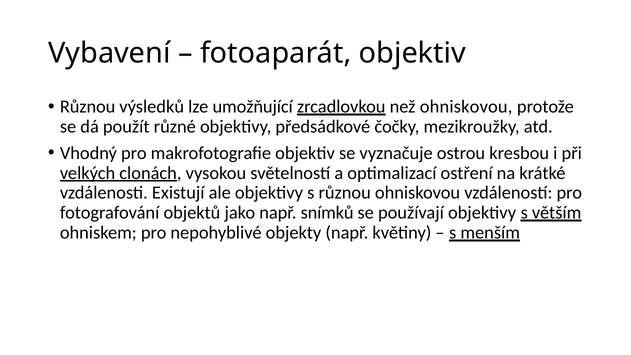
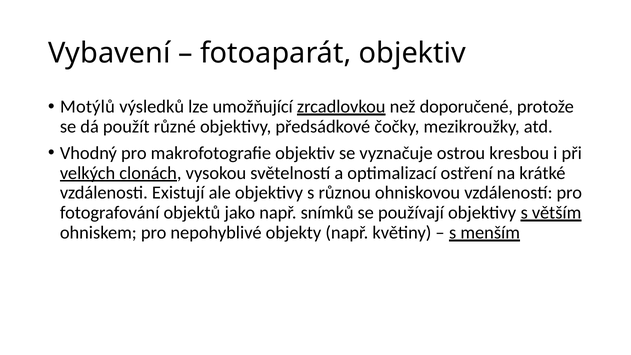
Různou: Různou -> Motýlů (87, 107)
než ohniskovou: ohniskovou -> doporučené (466, 107)
